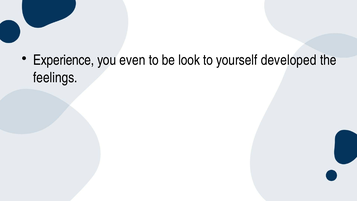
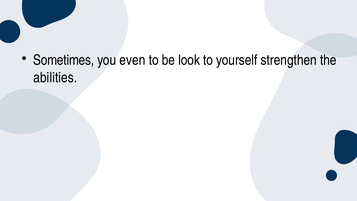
Experience: Experience -> Sometimes (64, 60)
developed: developed -> strengthen (289, 60)
feelings: feelings -> abilities (55, 77)
